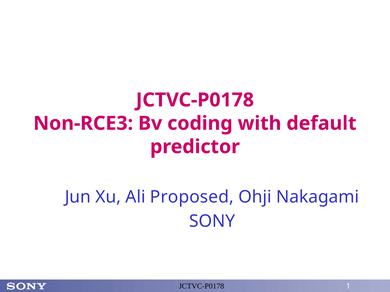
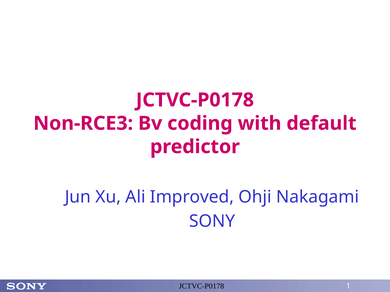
Proposed: Proposed -> Improved (192, 197)
